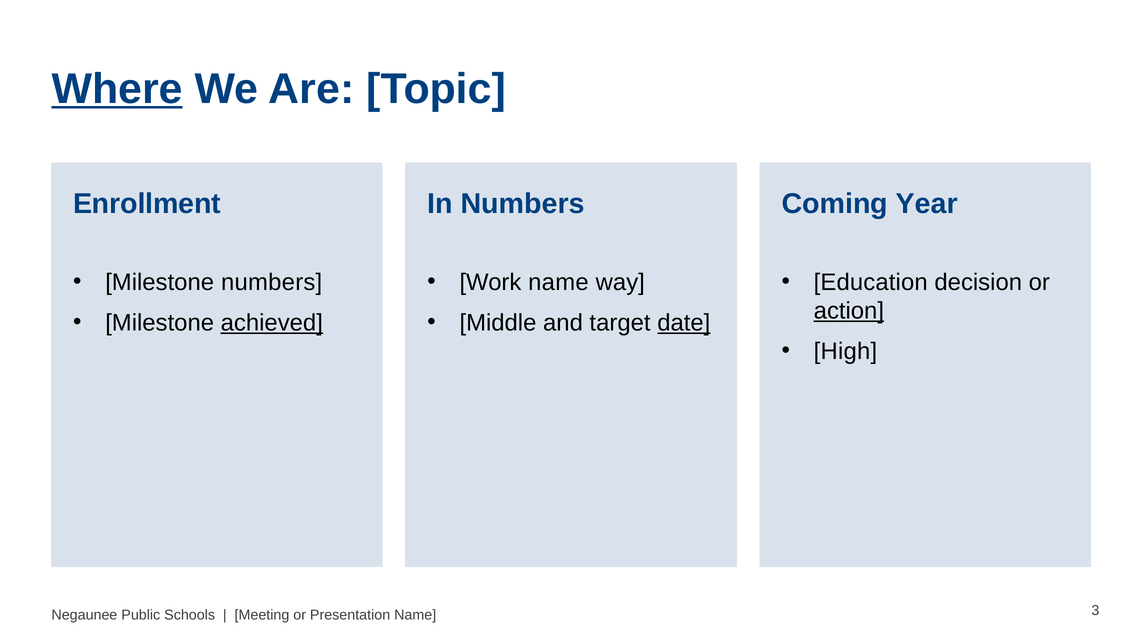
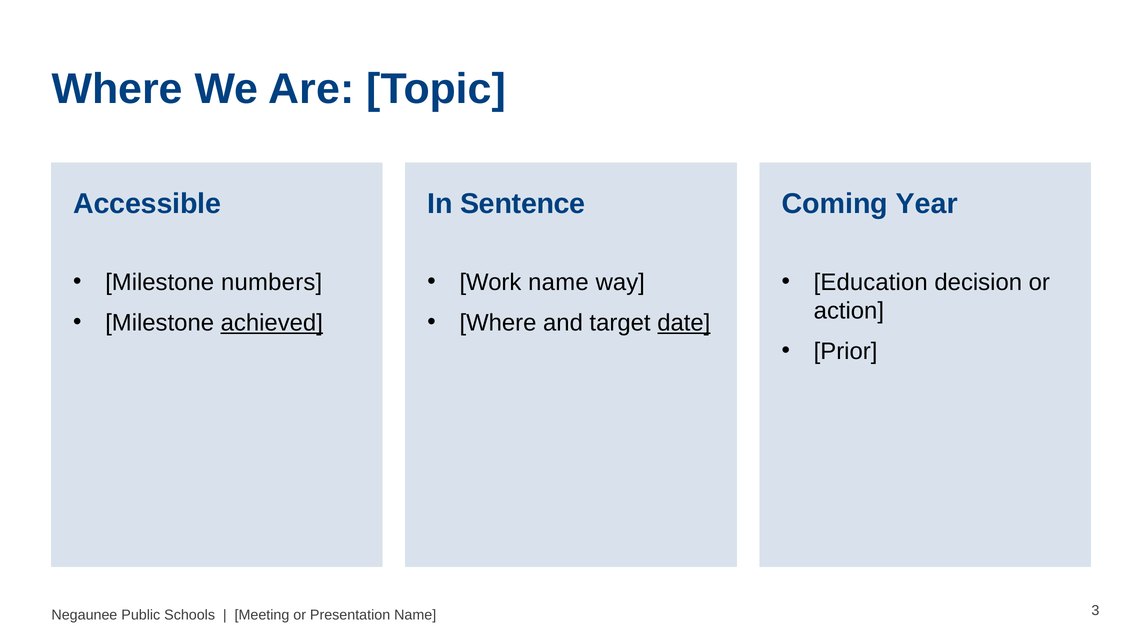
Where underline: present -> none (117, 89)
Enrollment: Enrollment -> Accessible (147, 204)
In Numbers: Numbers -> Sentence (523, 204)
action underline: present -> none (849, 311)
Middle: Middle -> Where (498, 323)
High: High -> Prior (846, 351)
